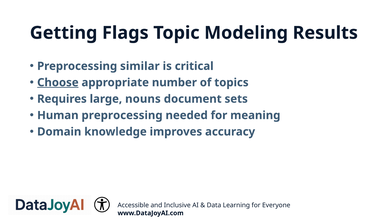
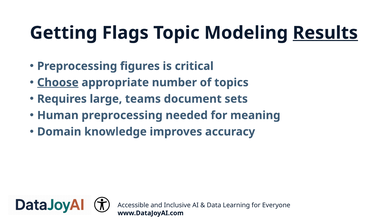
Results underline: none -> present (325, 33)
similar: similar -> figures (140, 66)
nouns: nouns -> teams (143, 99)
